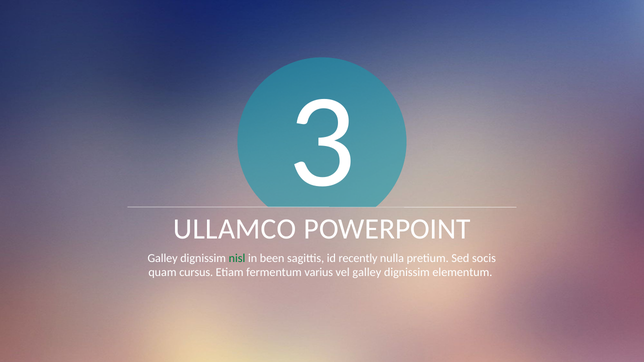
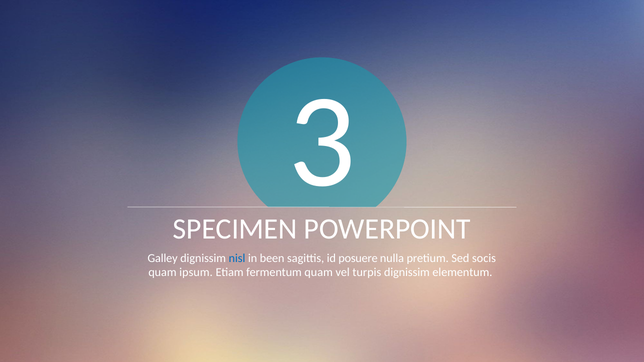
ULLAMCO: ULLAMCO -> SPECIMEN (235, 229)
nisl colour: green -> blue (237, 258)
recently: recently -> posuere (358, 258)
cursus: cursus -> ipsum (196, 273)
fermentum varius: varius -> quam (319, 273)
vel galley: galley -> turpis (367, 273)
